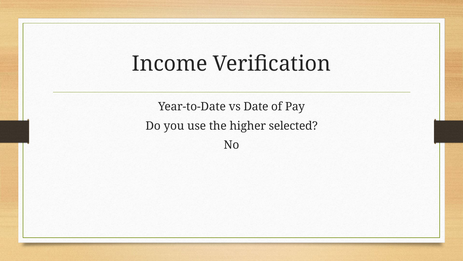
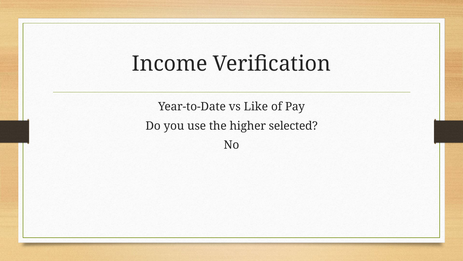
Date: Date -> Like (256, 107)
